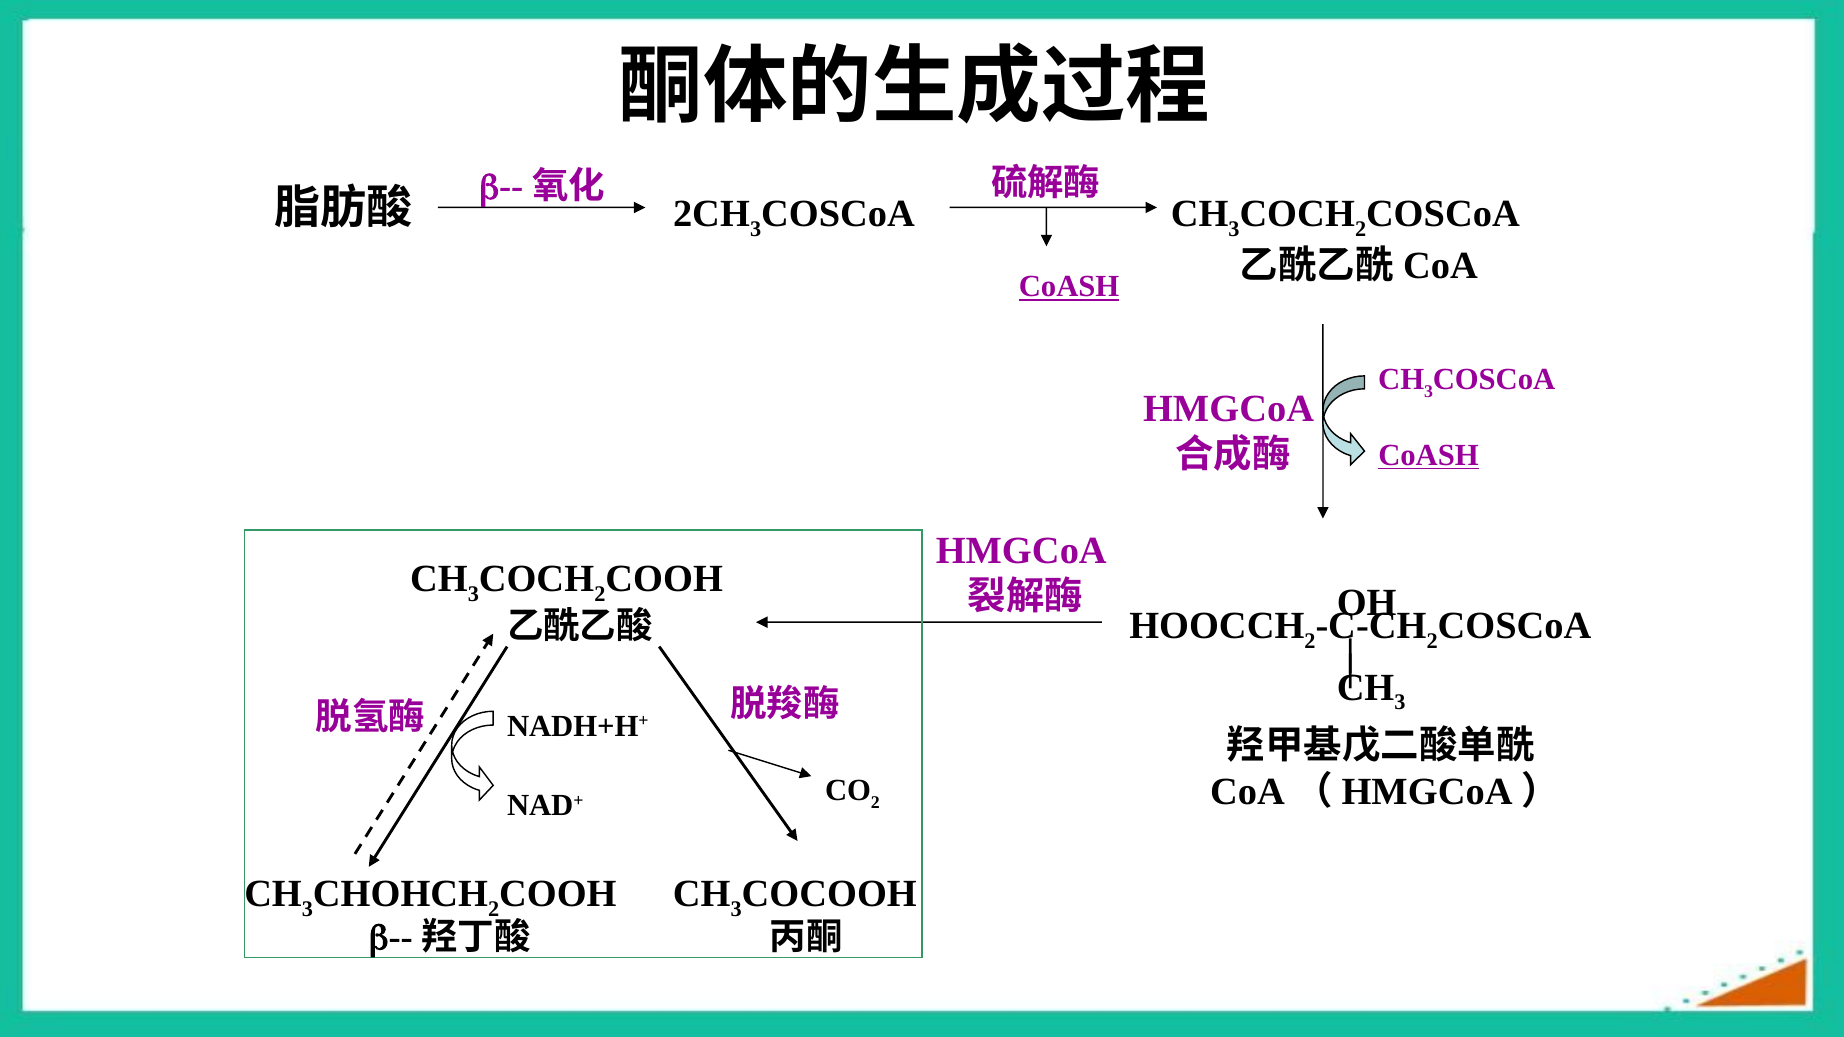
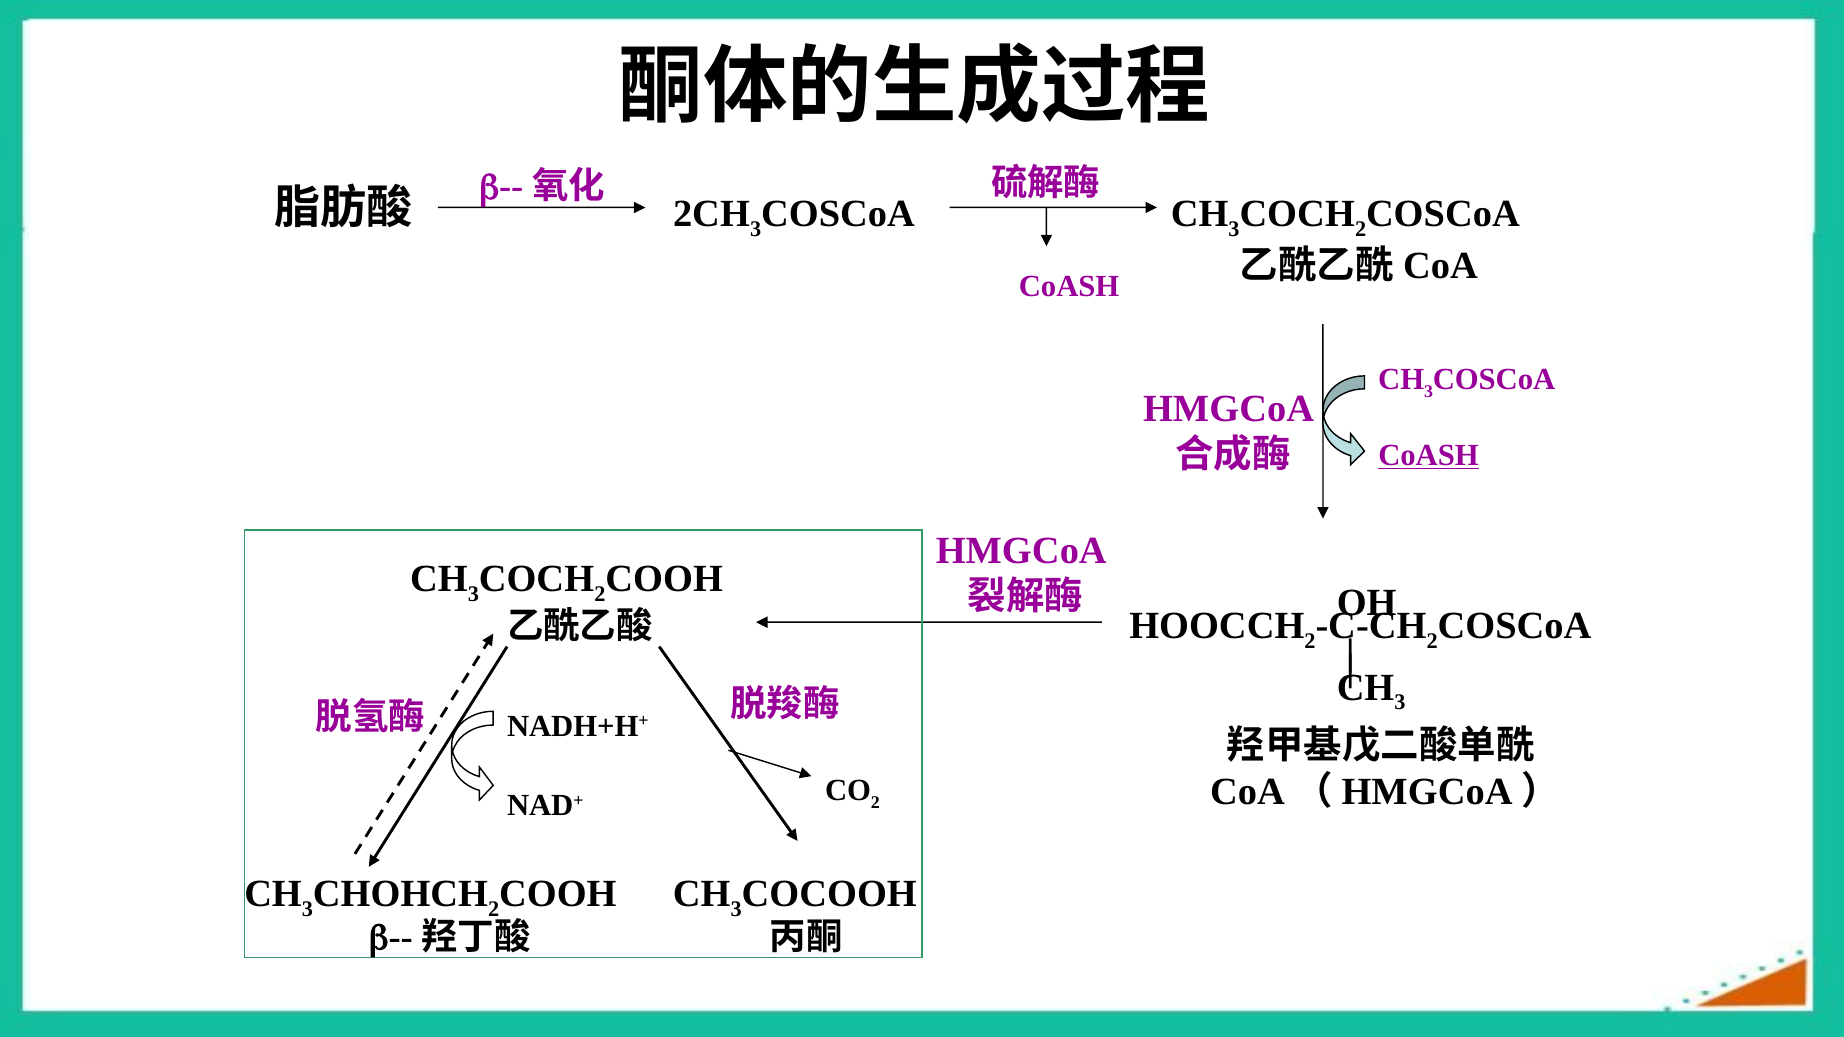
CoASH underline: present -> none (1069, 287)
